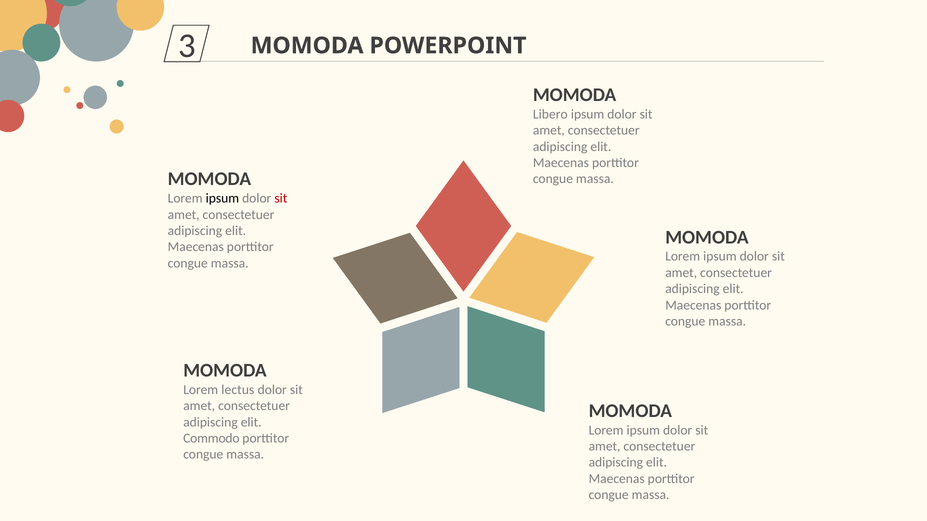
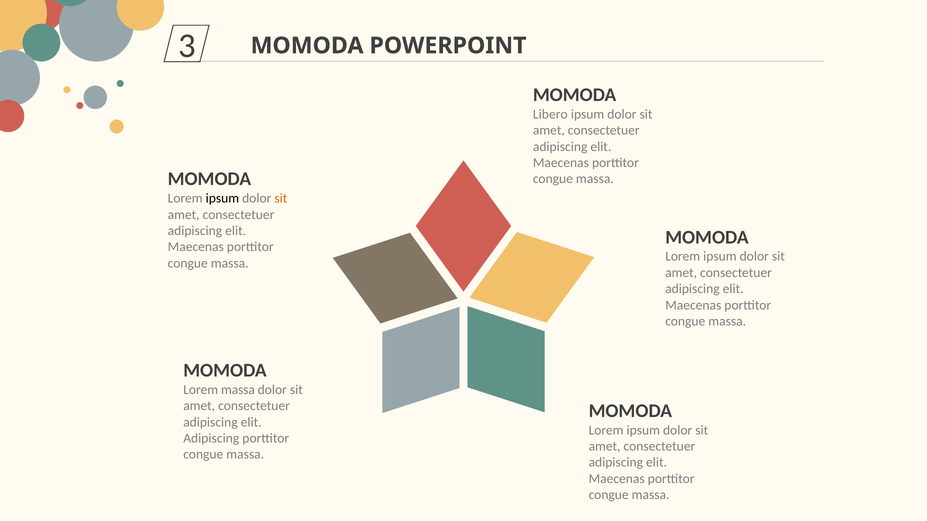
sit colour: red -> orange (281, 198)
Lorem lectus: lectus -> massa (238, 390)
Commodo: Commodo -> Adipiscing (211, 439)
